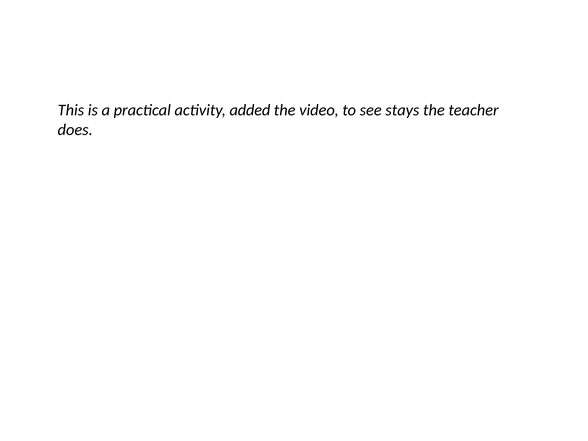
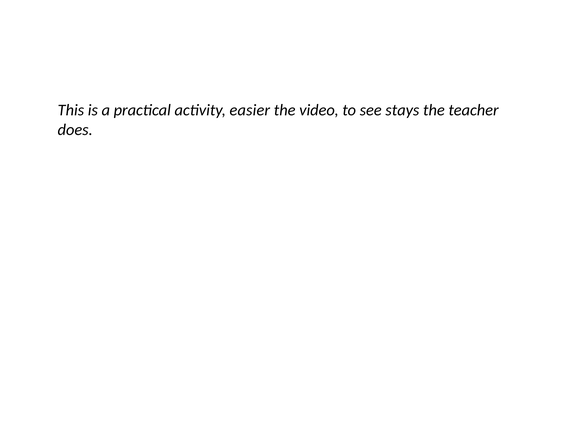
added: added -> easier (250, 110)
